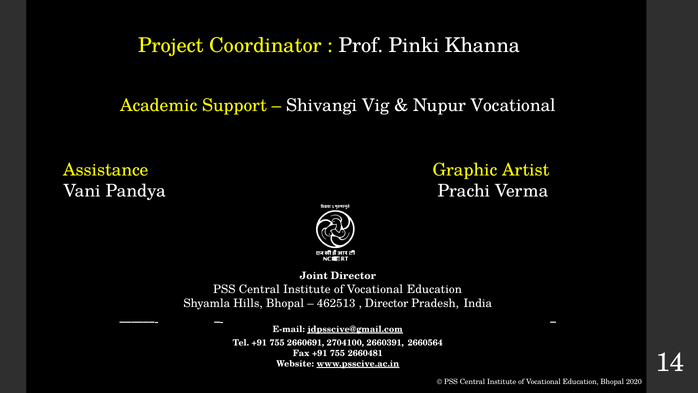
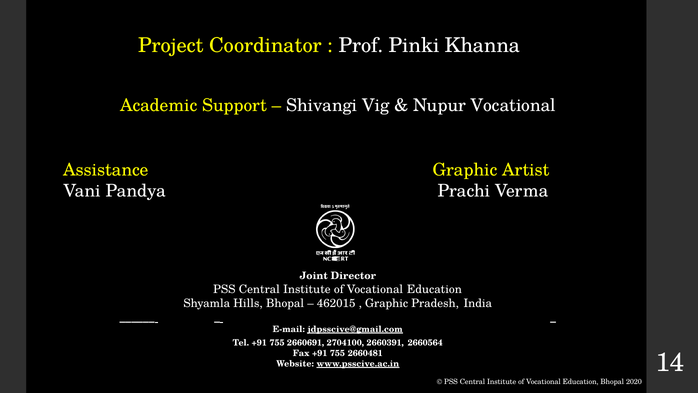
462513: 462513 -> 462015 (336, 303)
Director: Director -> Graphic (387, 303)
